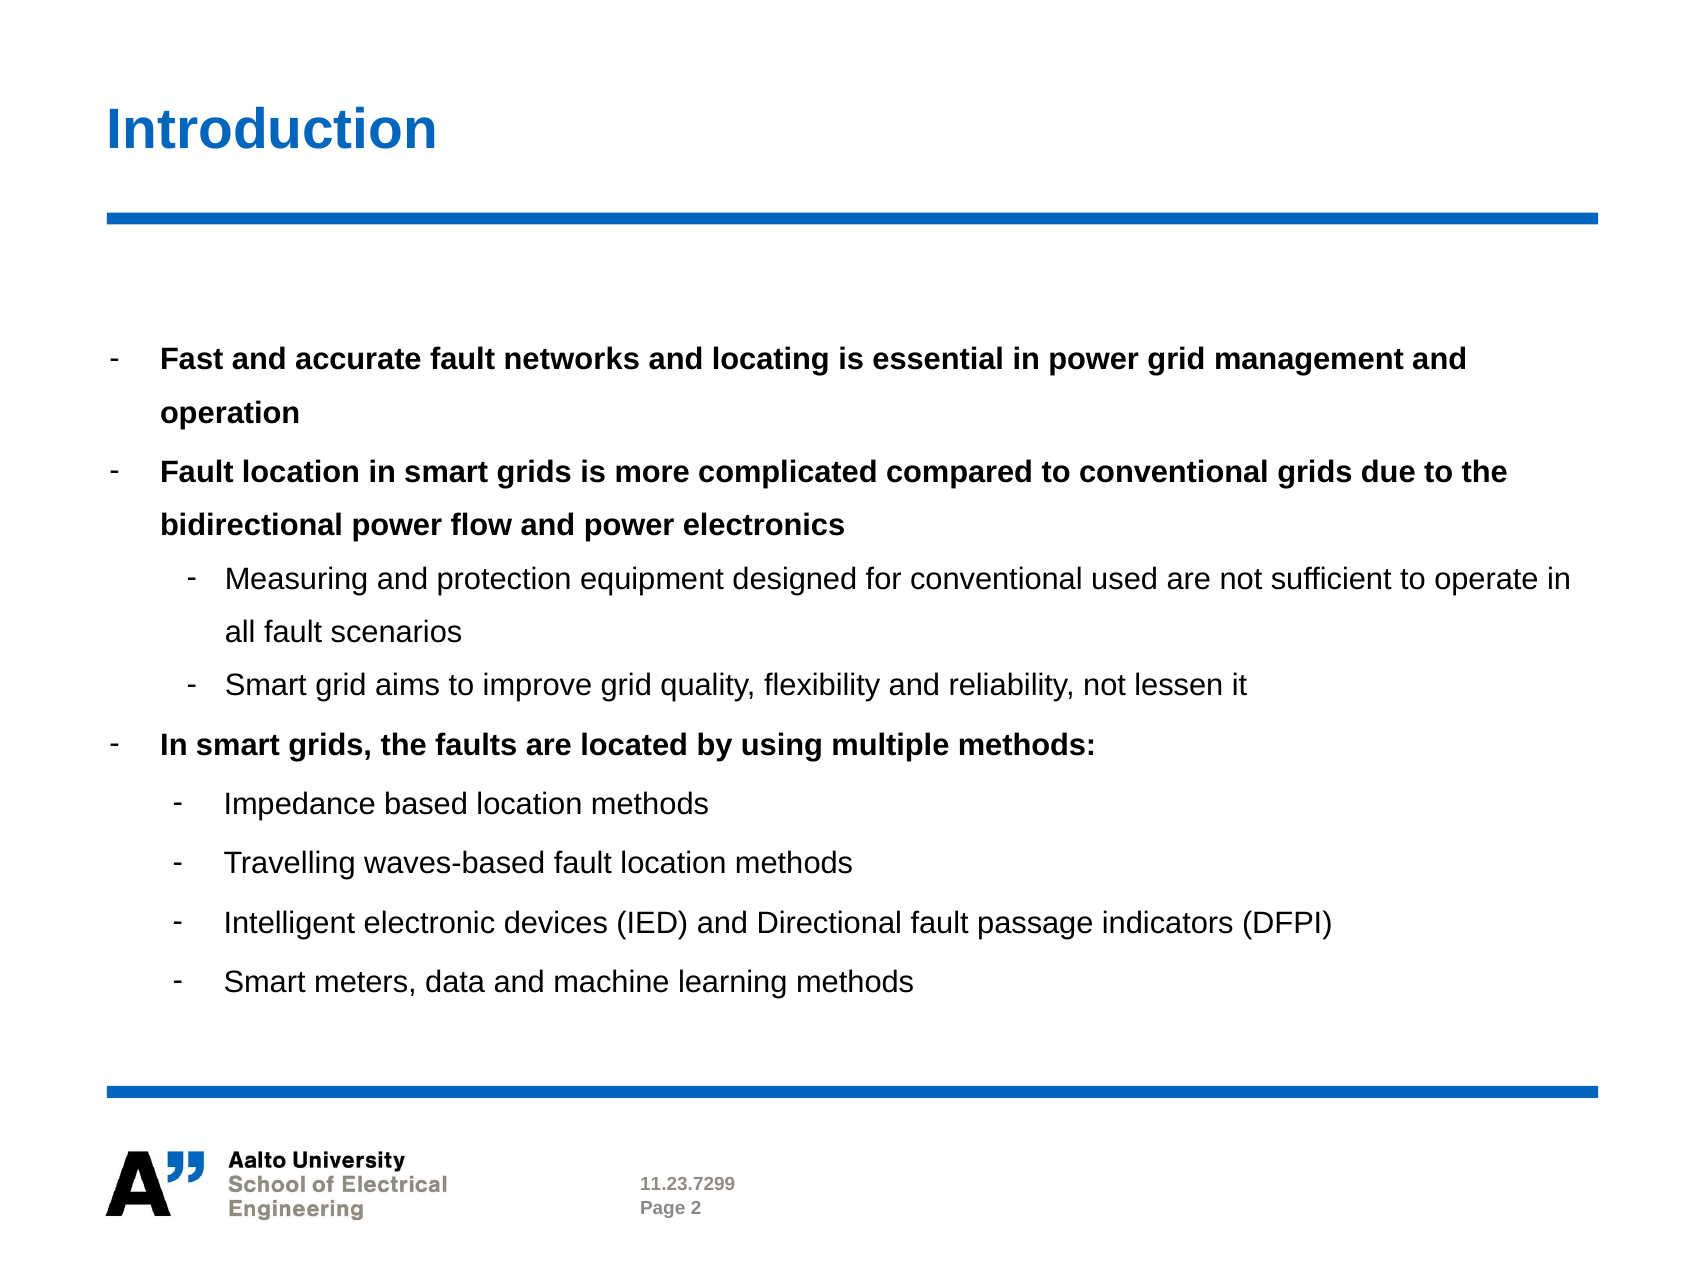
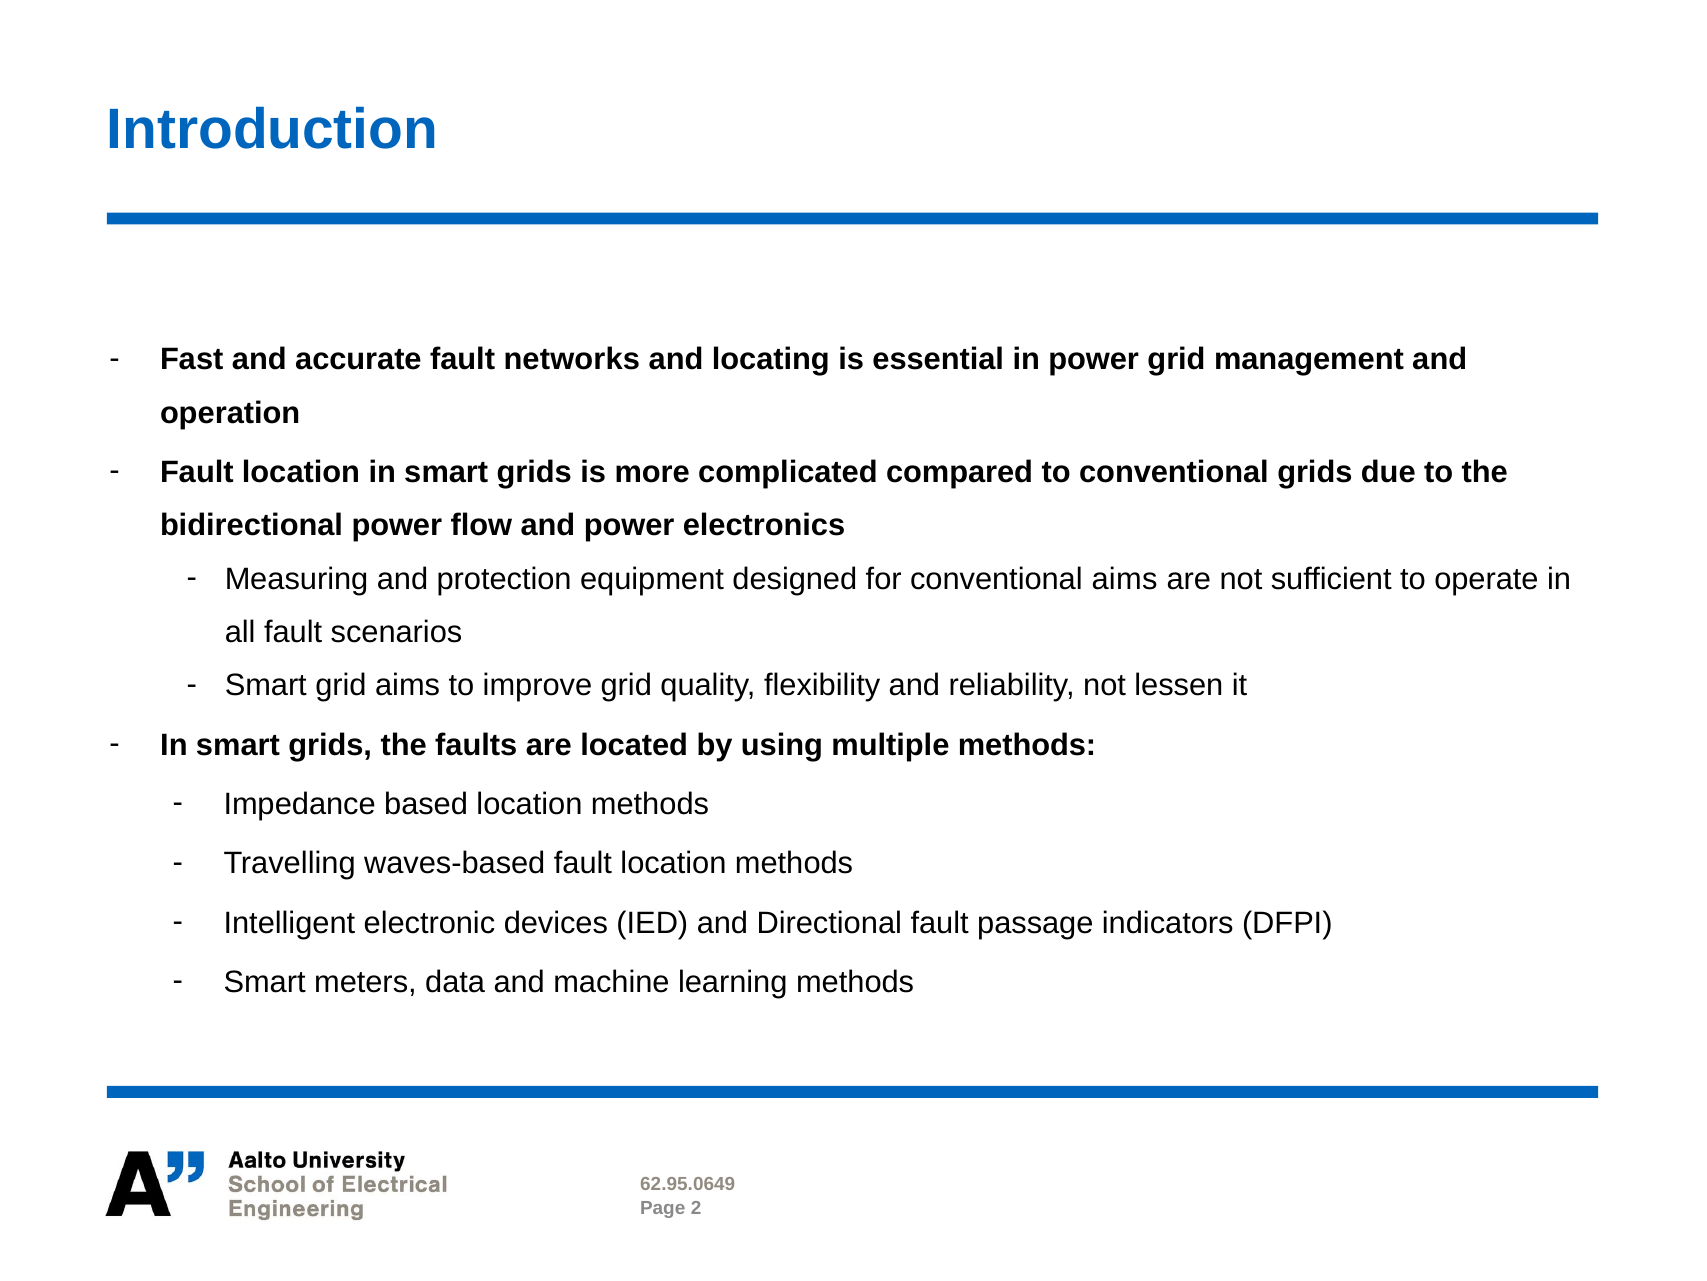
conventional used: used -> aims (1125, 579)
11.23.7299: 11.23.7299 -> 62.95.0649 (688, 1184)
